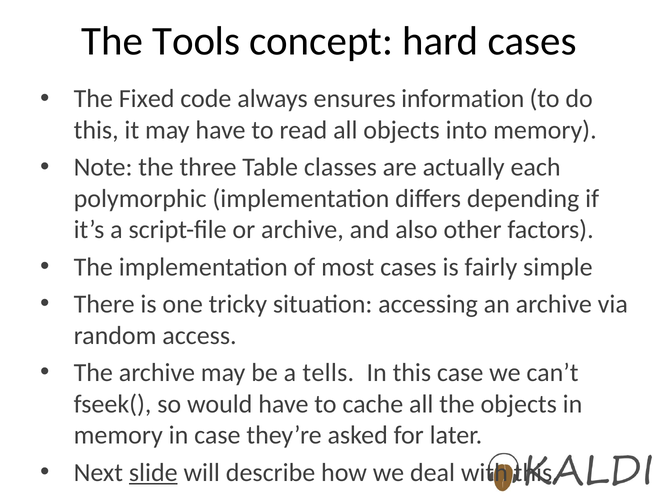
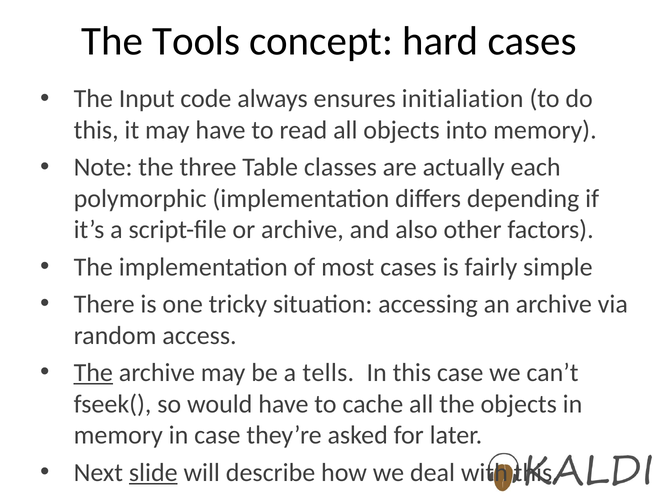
Fixed: Fixed -> Input (147, 99)
information: information -> initialiation (463, 99)
The underline: none -> present (93, 373)
